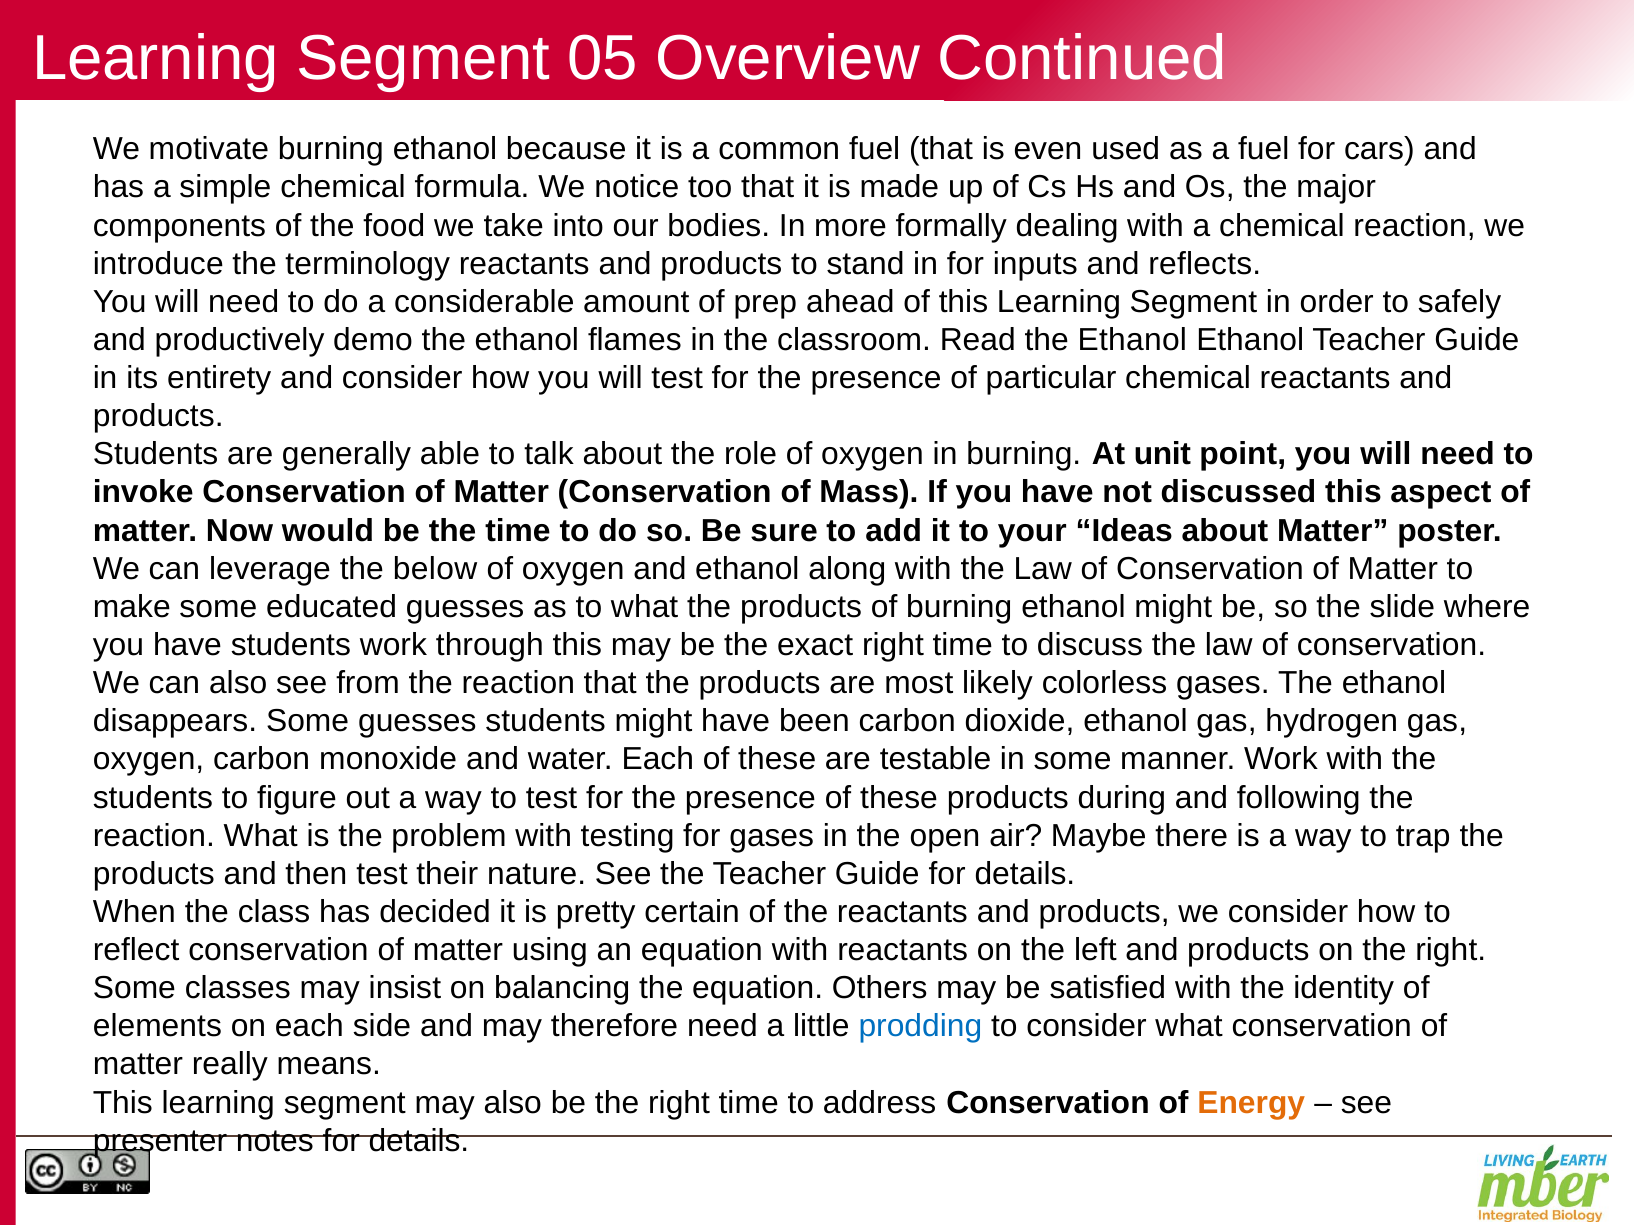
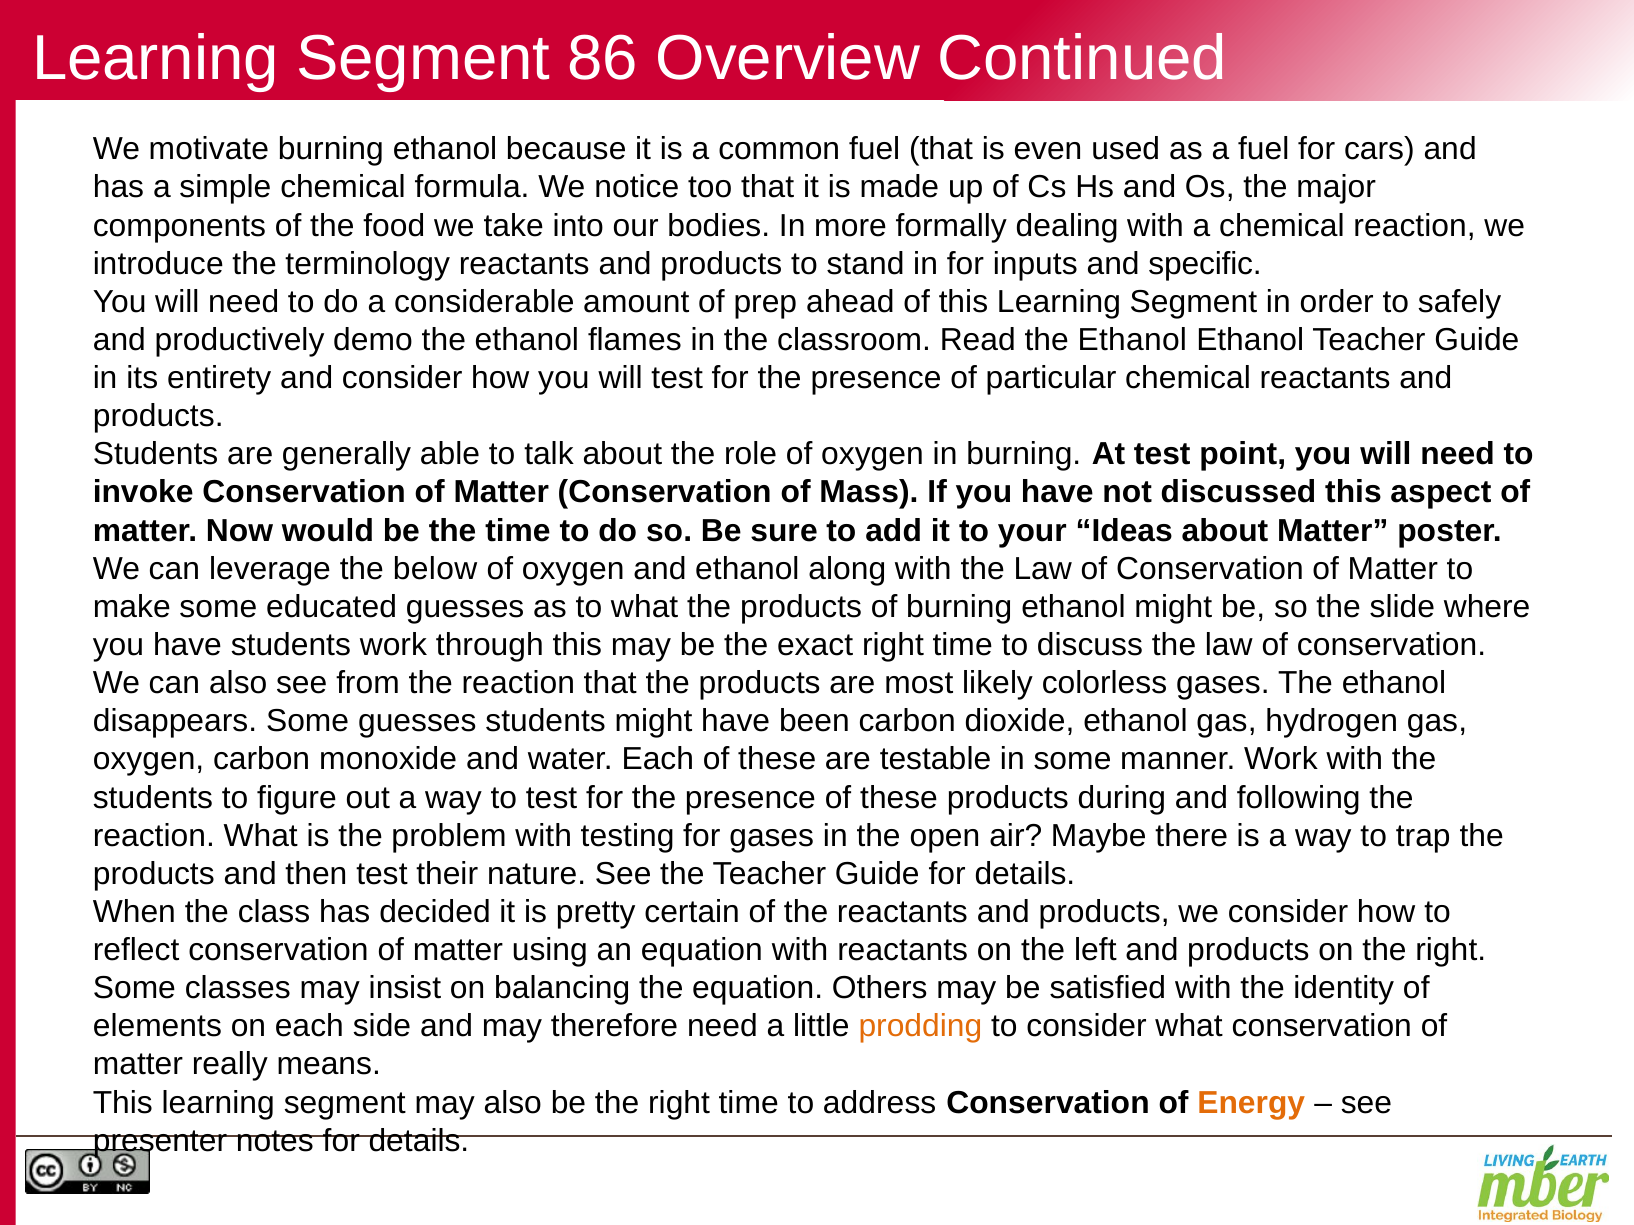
05: 05 -> 86 (603, 59)
reflects: reflects -> specific (1205, 264)
At unit: unit -> test (1162, 455)
prodding colour: blue -> orange (920, 1027)
